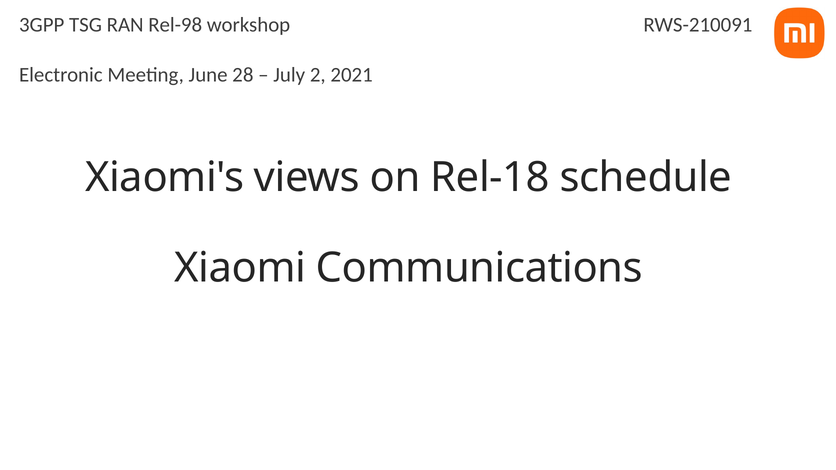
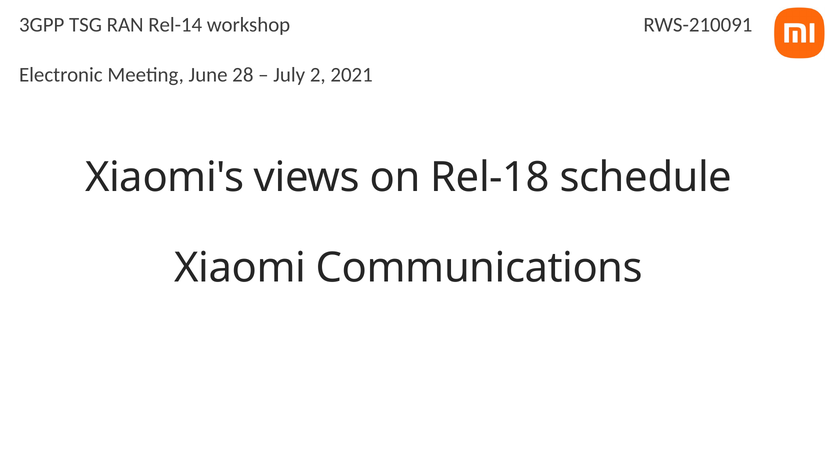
Rel-98: Rel-98 -> Rel-14 (175, 25)
